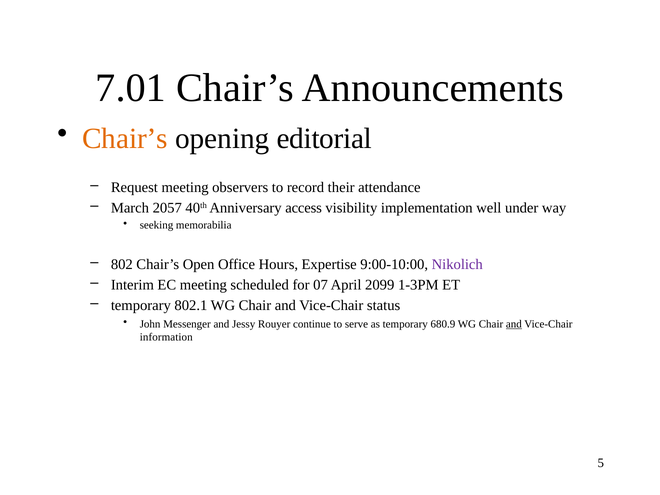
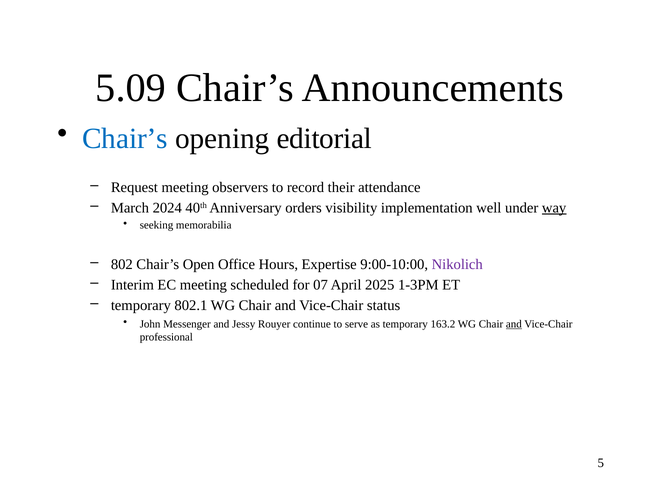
7.01: 7.01 -> 5.09 (131, 88)
Chair’s colour: orange -> blue (125, 138)
2057: 2057 -> 2024 (167, 208)
access: access -> orders (304, 208)
way underline: none -> present (554, 208)
2099: 2099 -> 2025 (380, 285)
680.9: 680.9 -> 163.2 (443, 324)
information: information -> professional (166, 337)
